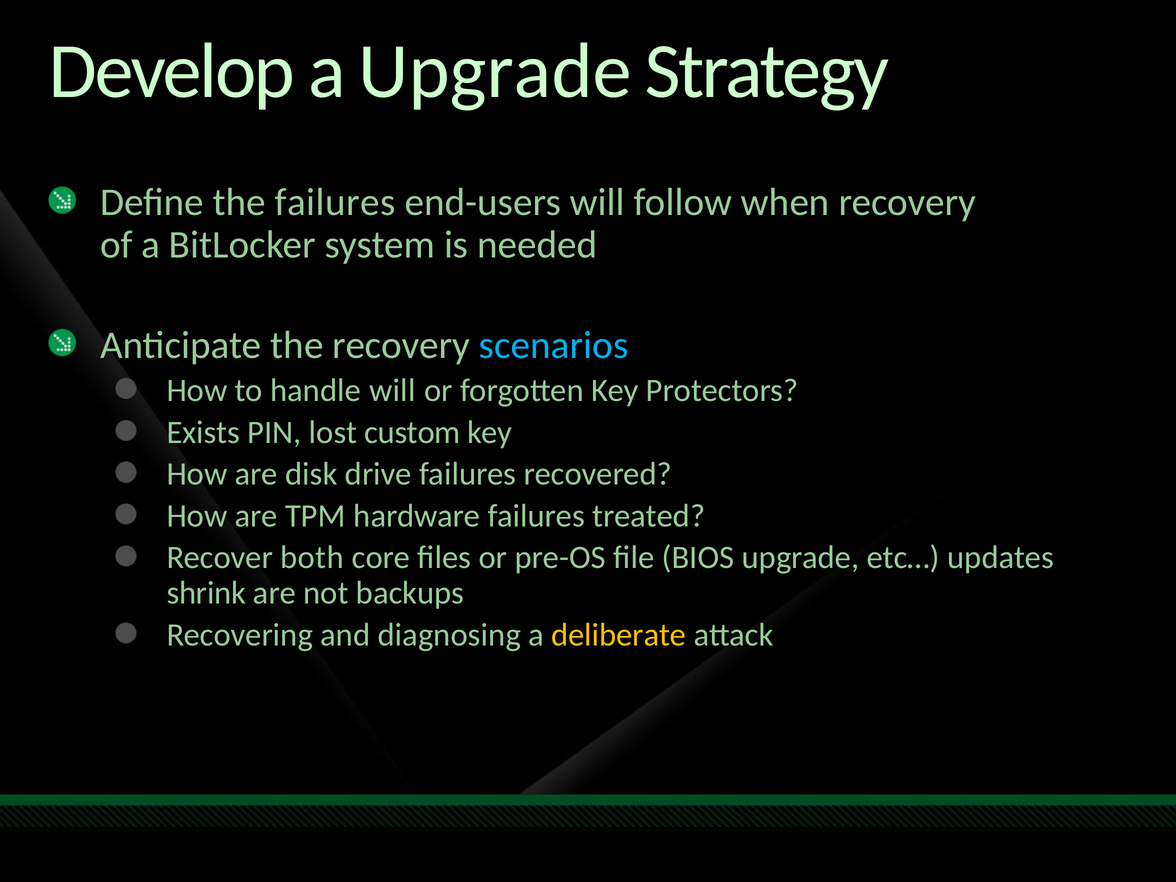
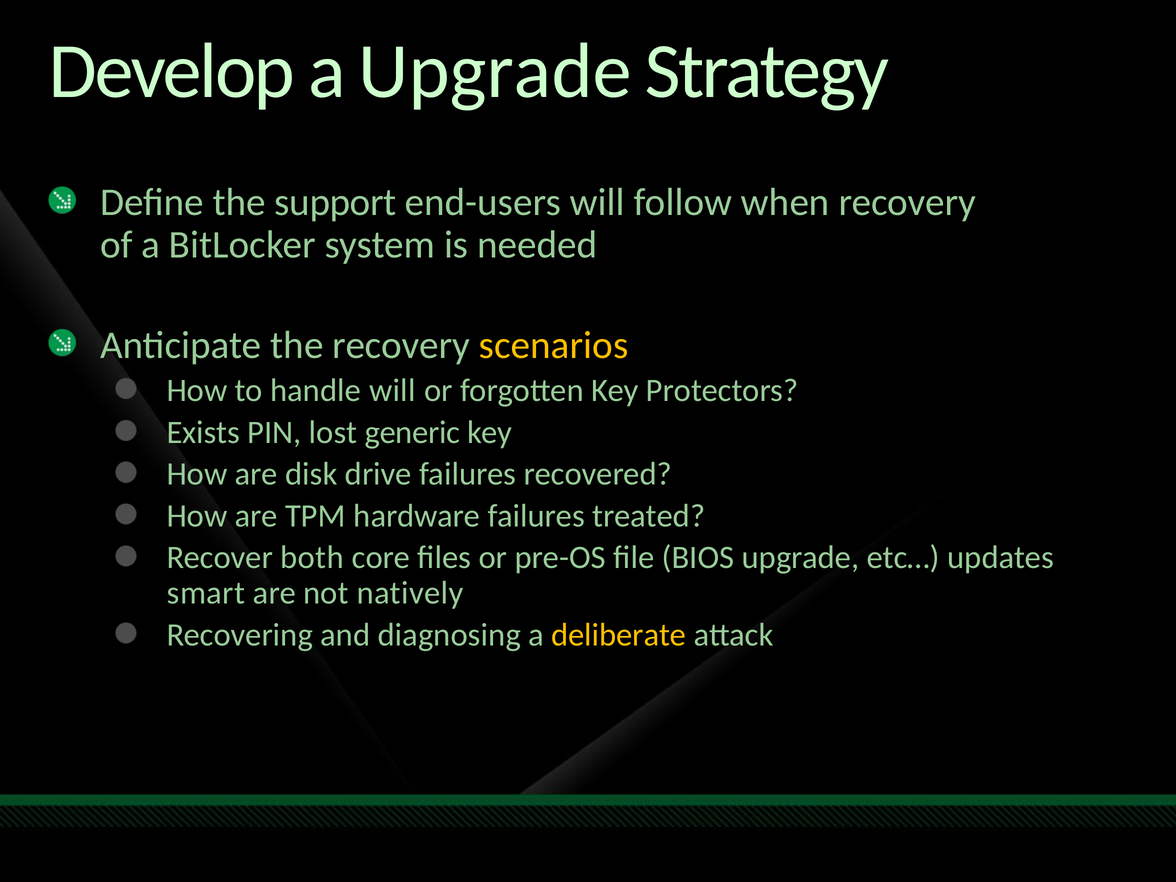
the failures: failures -> support (335, 202)
scenarios colour: light blue -> yellow (554, 345)
custom: custom -> generic (412, 432)
shrink: shrink -> smart (206, 593)
backups: backups -> natively (410, 593)
